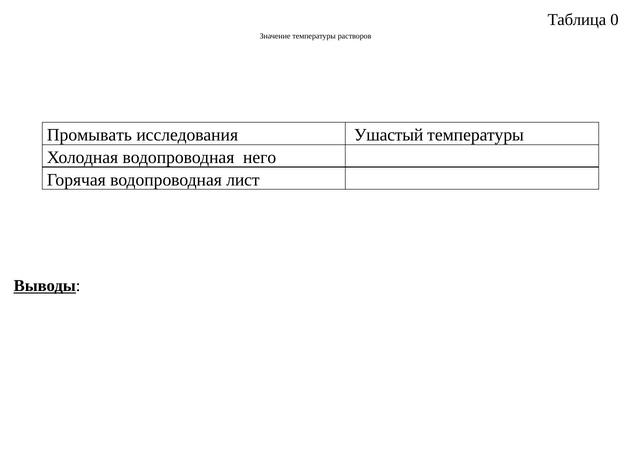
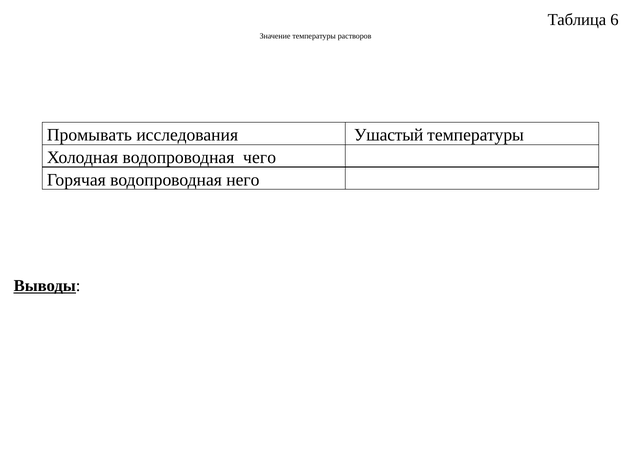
0: 0 -> 6 (614, 20)
него: него -> чего (260, 158)
лист: лист -> него (243, 180)
